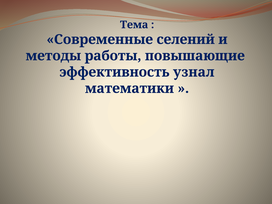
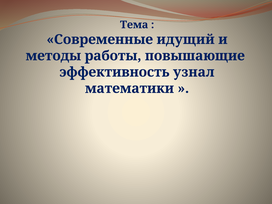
селений: селений -> идущий (186, 39)
